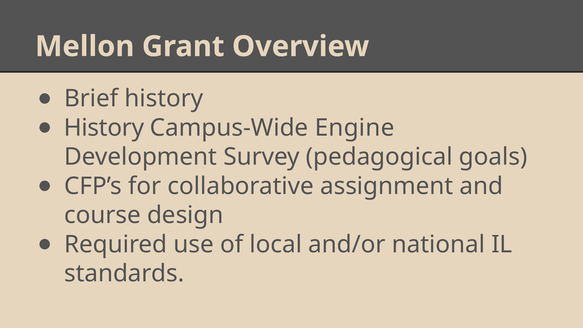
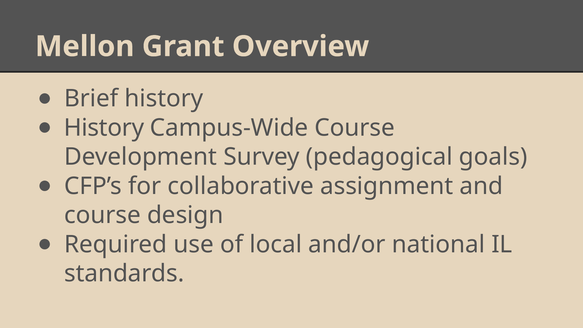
Campus-Wide Engine: Engine -> Course (355, 128)
